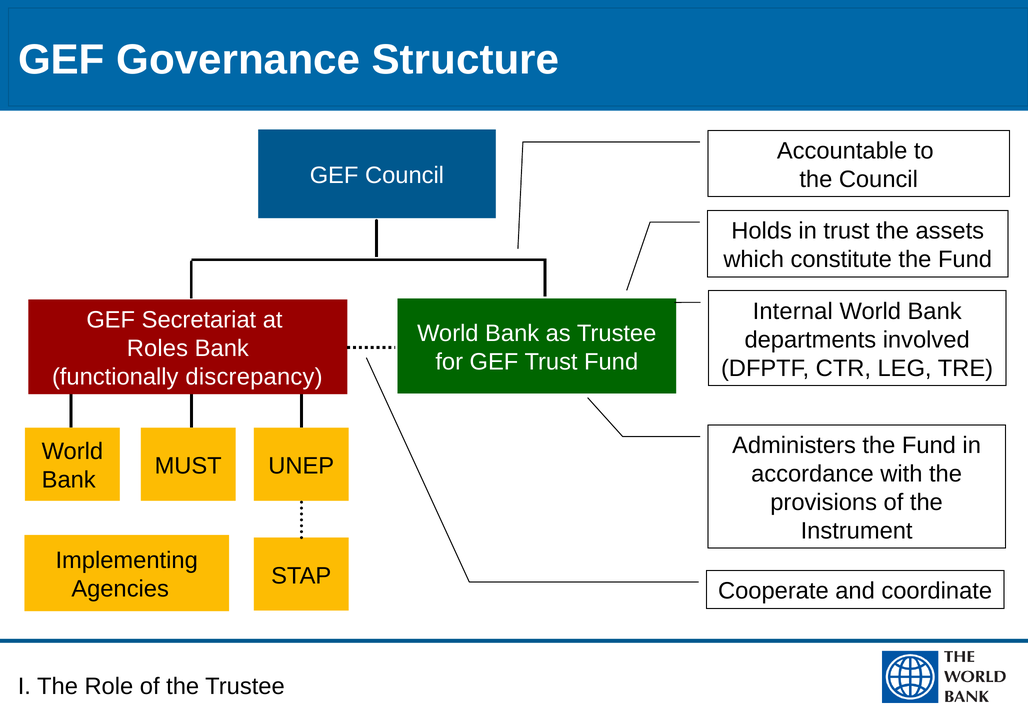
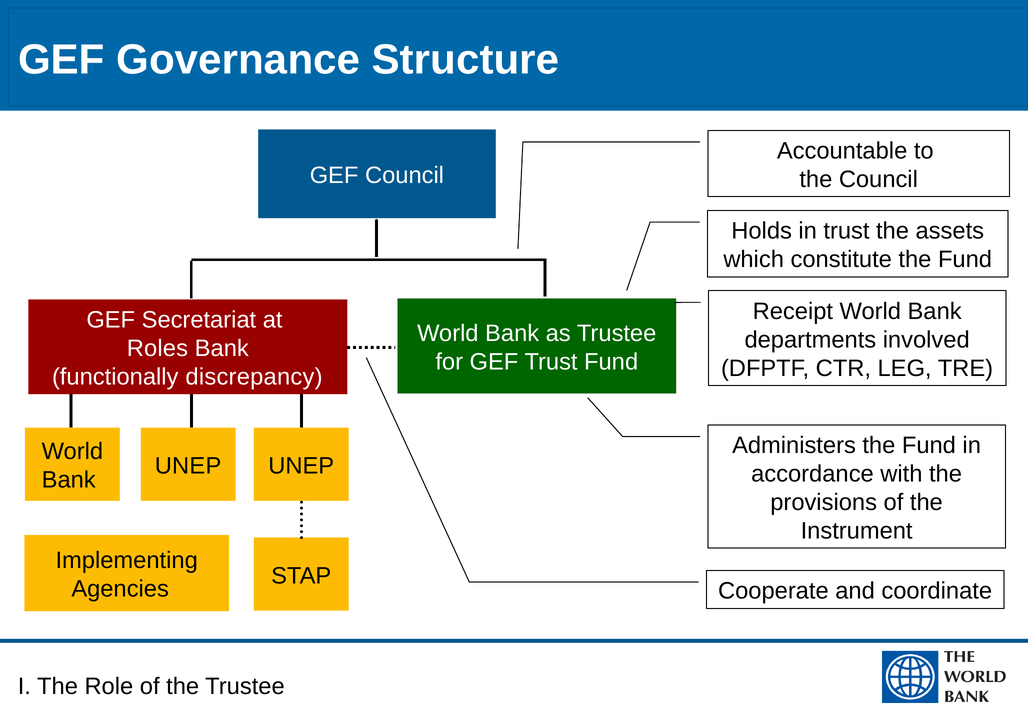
Internal: Internal -> Receipt (793, 311)
MUST: MUST -> UNEP (188, 466)
